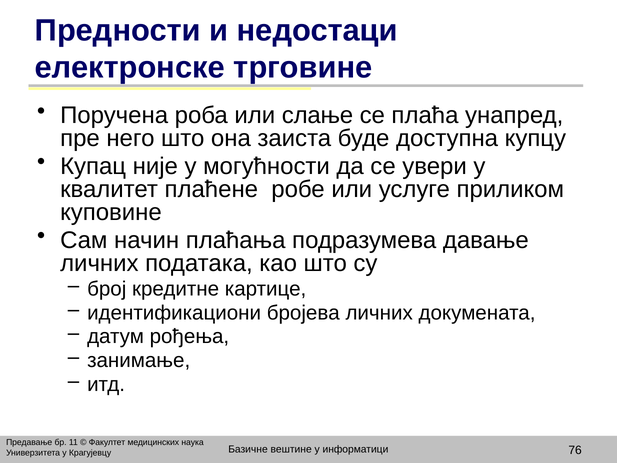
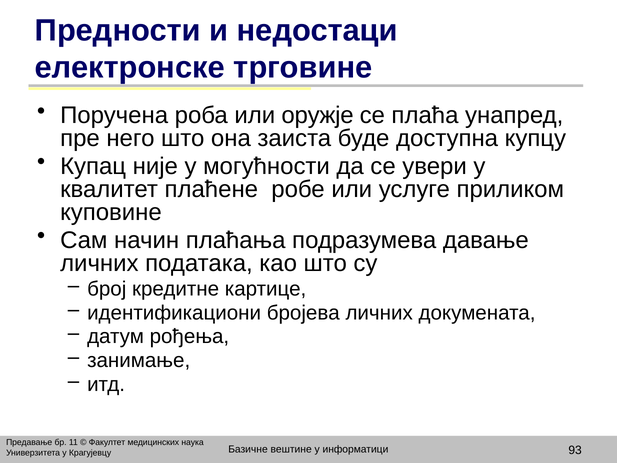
слање: слање -> оружје (318, 115)
76: 76 -> 93 (575, 450)
